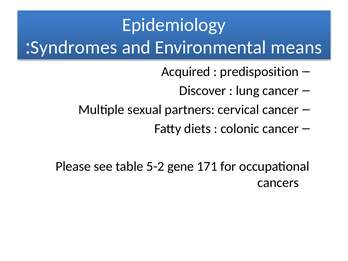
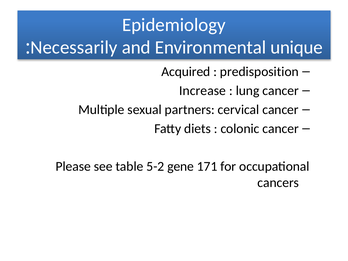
Syndromes: Syndromes -> Necessarily (74, 47)
means: means -> unique (296, 47)
Discover: Discover -> Increase (203, 91)
